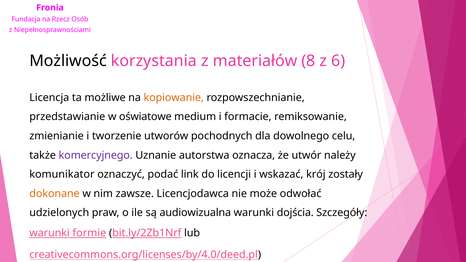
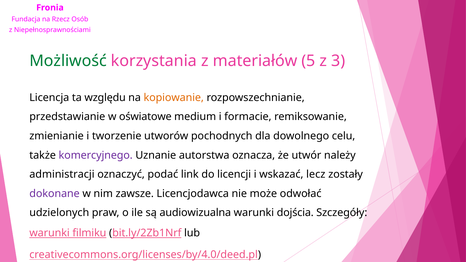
Możliwość colour: black -> green (68, 61)
8: 8 -> 5 (308, 61)
6: 6 -> 3 (338, 61)
możliwe: możliwe -> względu (105, 98)
komunikator: komunikator -> administracji (62, 174)
krój: krój -> lecz (316, 174)
dokonane colour: orange -> purple (55, 194)
formie: formie -> filmiku (89, 233)
